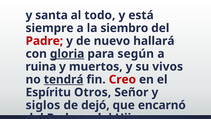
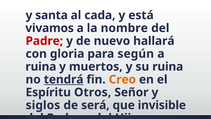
todo: todo -> cada (100, 15)
siempre: siempre -> vivamos (50, 28)
siembro: siembro -> nombre (124, 28)
gloria underline: present -> none (67, 54)
su vivos: vivos -> ruina (168, 66)
Creo colour: red -> orange (122, 79)
dejó: dejó -> será (95, 105)
encarnó: encarnó -> invisible (162, 105)
